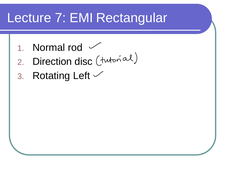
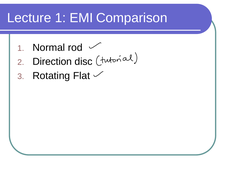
Lecture 7: 7 -> 1 (60, 18)
Rectangular: Rectangular -> Comparison (132, 18)
Left: Left -> Flat (82, 76)
